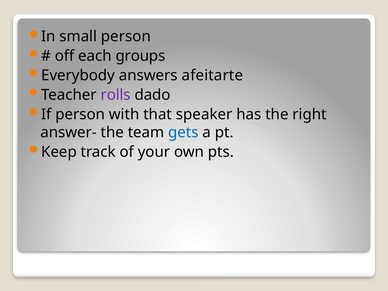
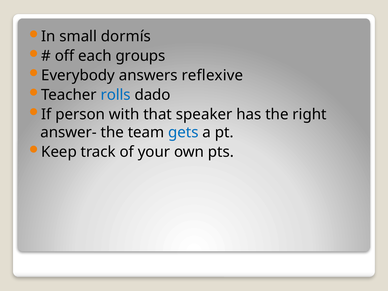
small person: person -> dormís (126, 36)
afeitarte: afeitarte -> reflexive (212, 75)
rolls colour: purple -> blue (116, 95)
